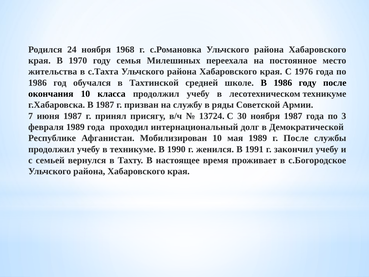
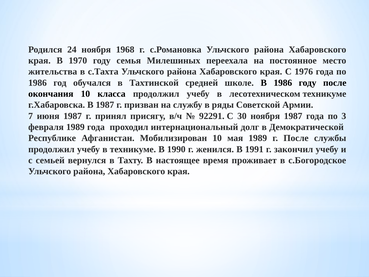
13724: 13724 -> 92291 (212, 116)
